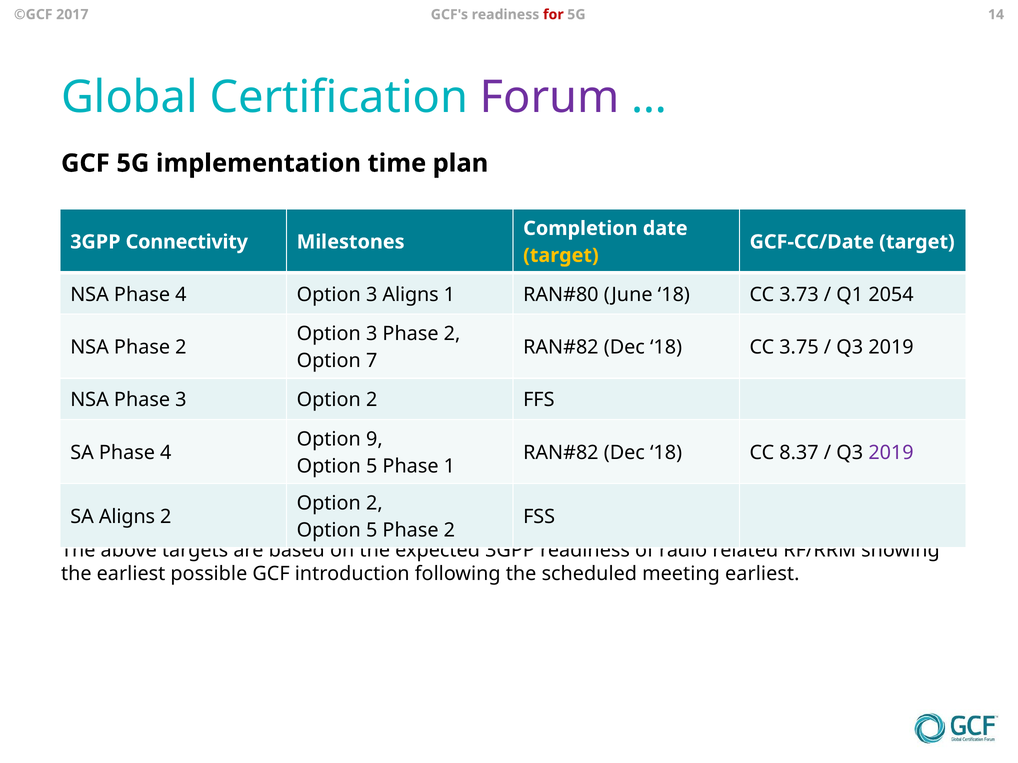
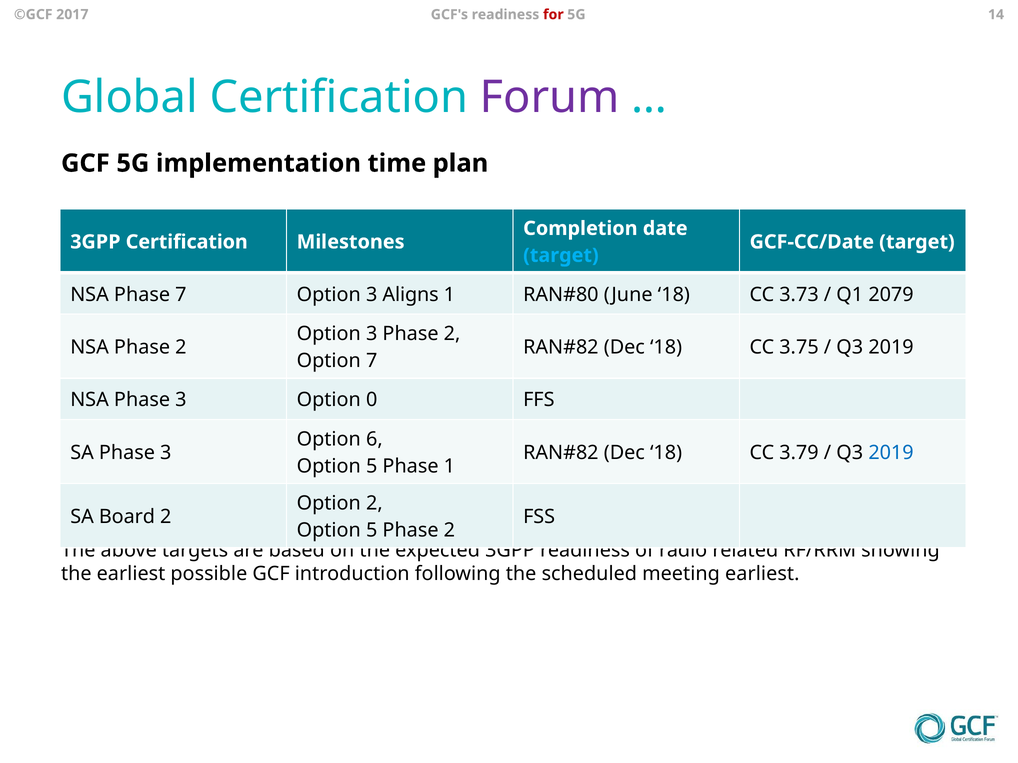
3GPP Connectivity: Connectivity -> Certification (187, 242)
target colour: yellow -> light blue (561, 256)
NSA Phase 4: 4 -> 7 (181, 295)
2054: 2054 -> 2079 (891, 295)
3 Option 2: 2 -> 0 (372, 400)
9: 9 -> 6 (374, 439)
SA Phase 4: 4 -> 3 (166, 453)
8.37: 8.37 -> 3.79 (799, 453)
2019 colour: purple -> blue (891, 453)
SA Aligns: Aligns -> Board (127, 517)
